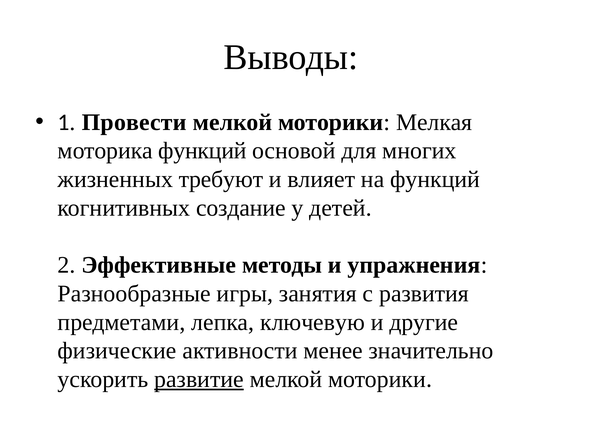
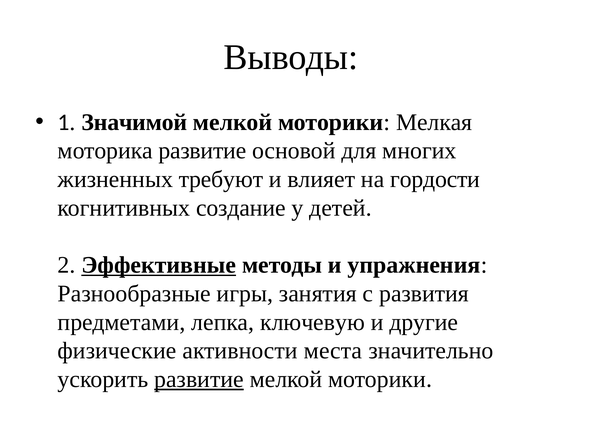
Провести: Провести -> Значимой (134, 122)
моторика функций: функций -> развитие (202, 151)
на функций: функций -> гордости (435, 179)
Эффективные underline: none -> present (159, 265)
менее: менее -> места (333, 351)
